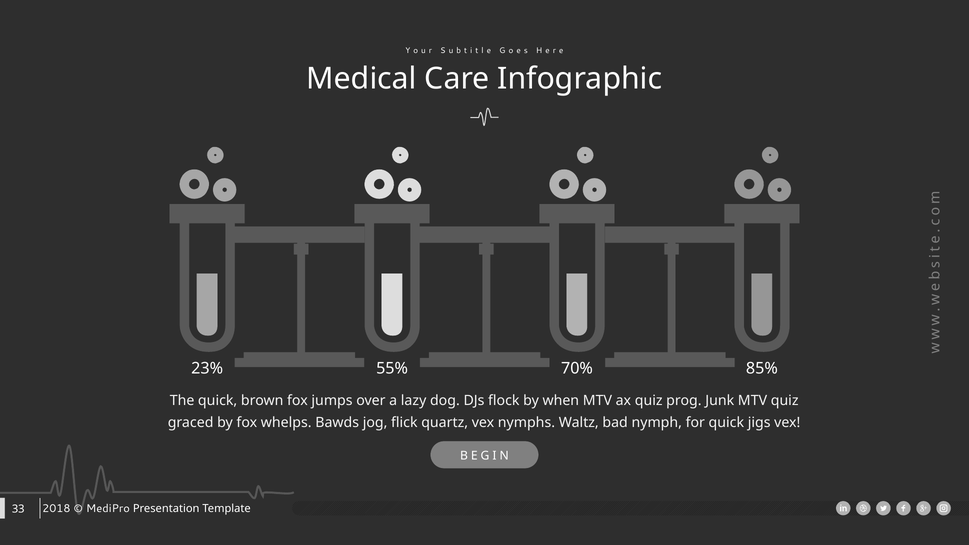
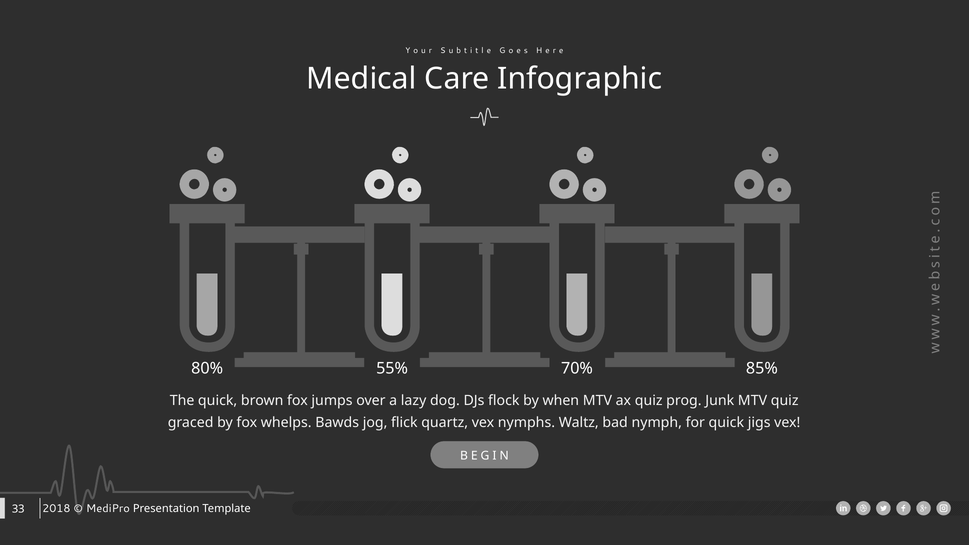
23%: 23% -> 80% (207, 368)
